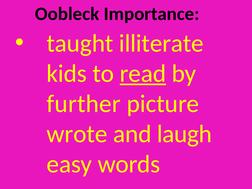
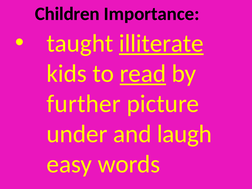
Oobleck: Oobleck -> Children (67, 14)
illiterate underline: none -> present (161, 43)
wrote: wrote -> under (77, 134)
